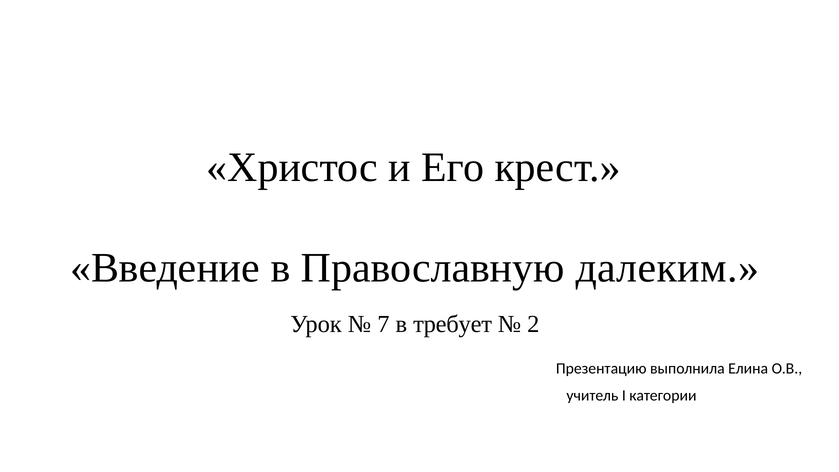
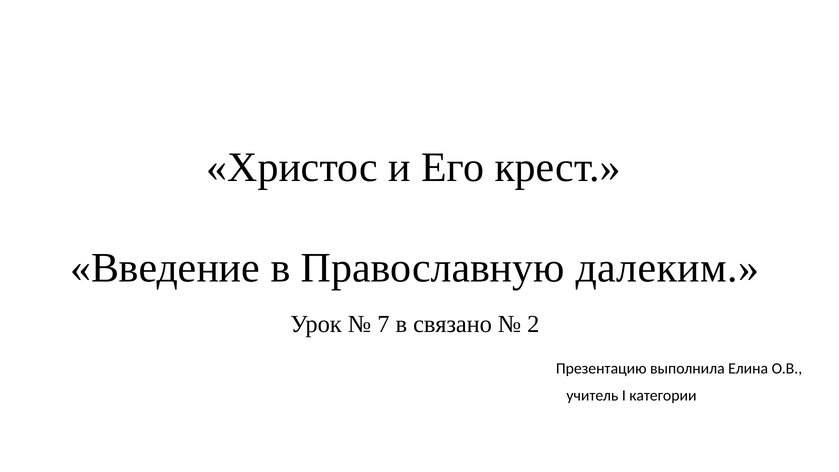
требует: требует -> связано (453, 324)
